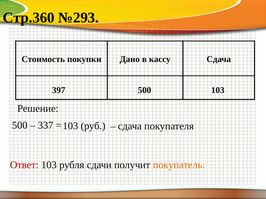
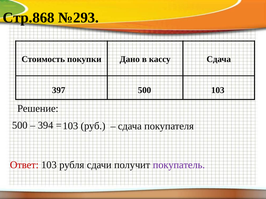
Стр.360: Стр.360 -> Стр.868 (29, 18)
337: 337 -> 394 (46, 126)
покупатель colour: orange -> purple (179, 165)
